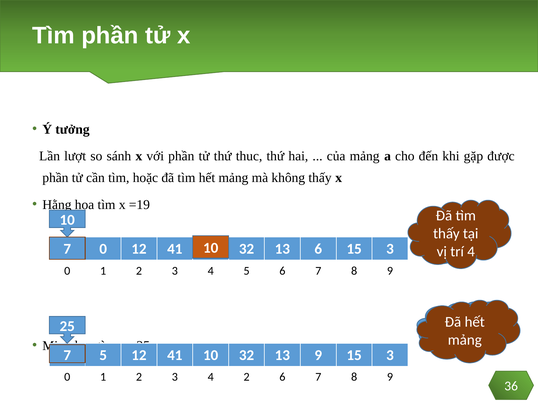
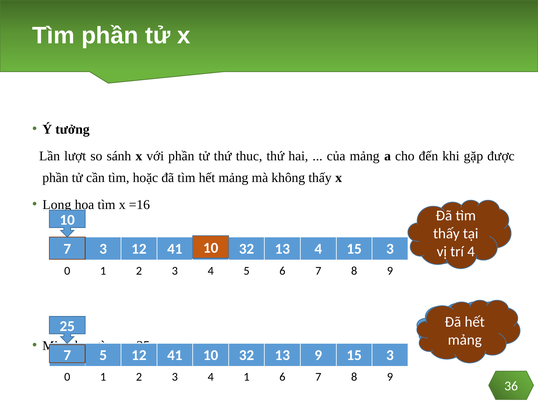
Hằng: Hằng -> Long (57, 205)
=19: =19 -> =16 (139, 205)
7 0: 0 -> 3 (103, 249)
13 6: 6 -> 4 (318, 249)
4 2: 2 -> 1 (247, 378)
